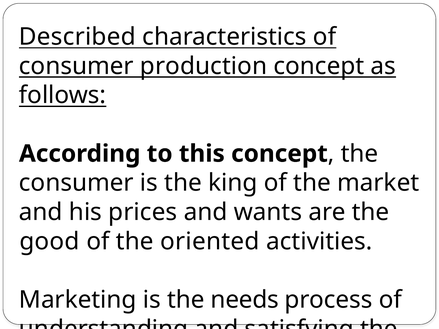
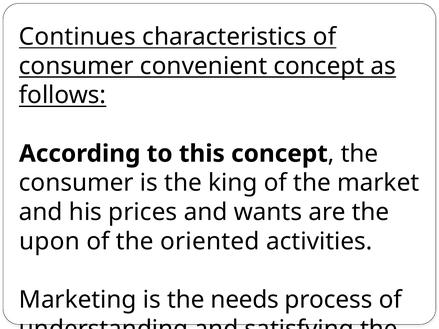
Described: Described -> Continues (77, 37)
production: production -> convenient (204, 66)
good: good -> upon (49, 242)
